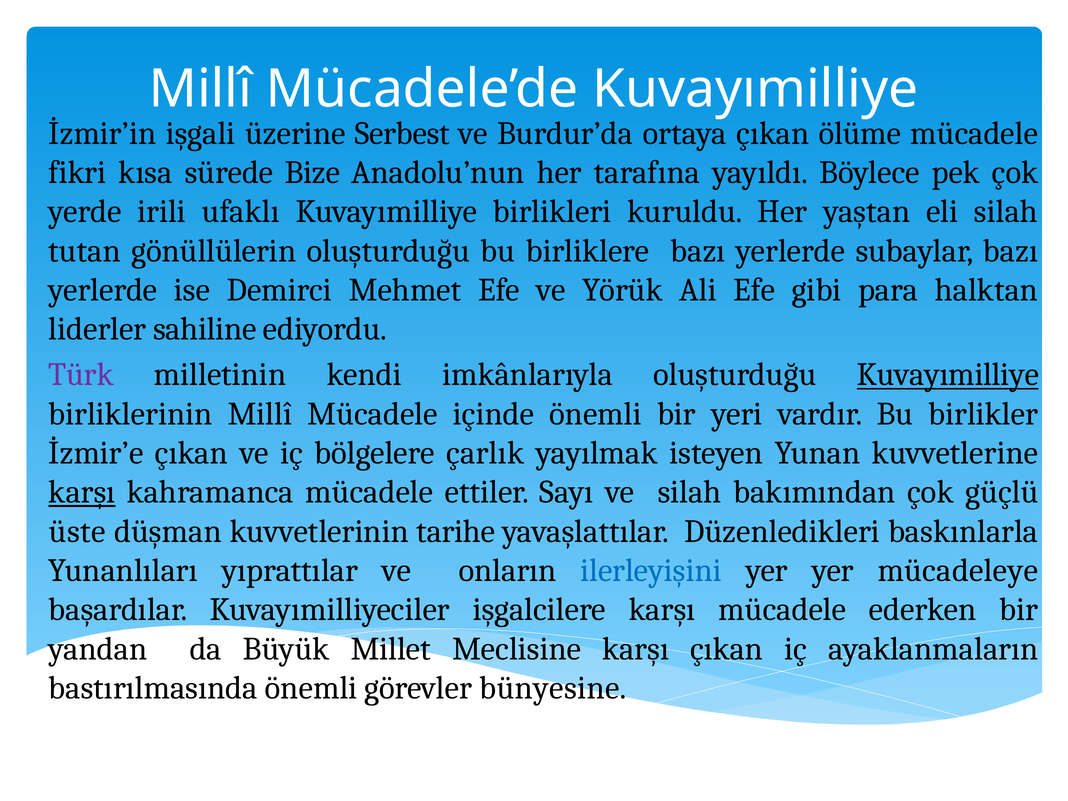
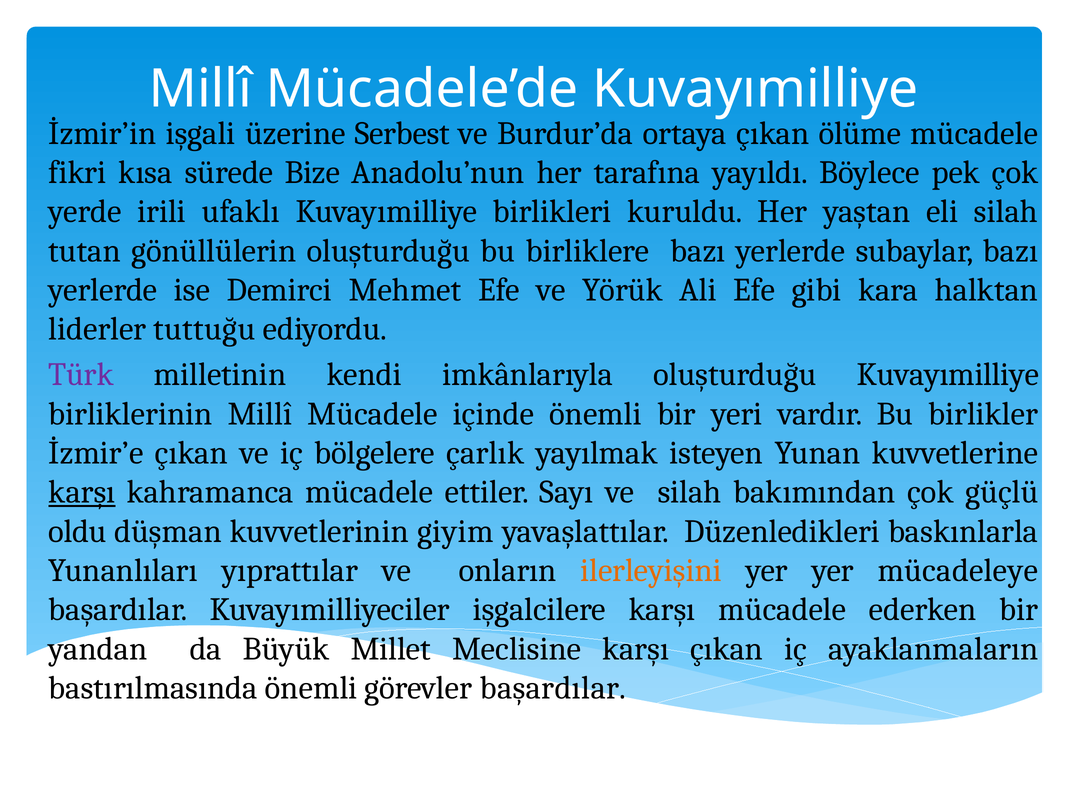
para: para -> kara (888, 290)
sahiline: sahiline -> tuttuğu (204, 329)
Kuvayımilliye underline: present -> none (948, 375)
üste: üste -> oldu (78, 531)
tarihe: tarihe -> giyim (455, 531)
ilerleyişini colour: blue -> orange (651, 570)
görevler bünyesine: bünyesine -> başardılar (553, 688)
